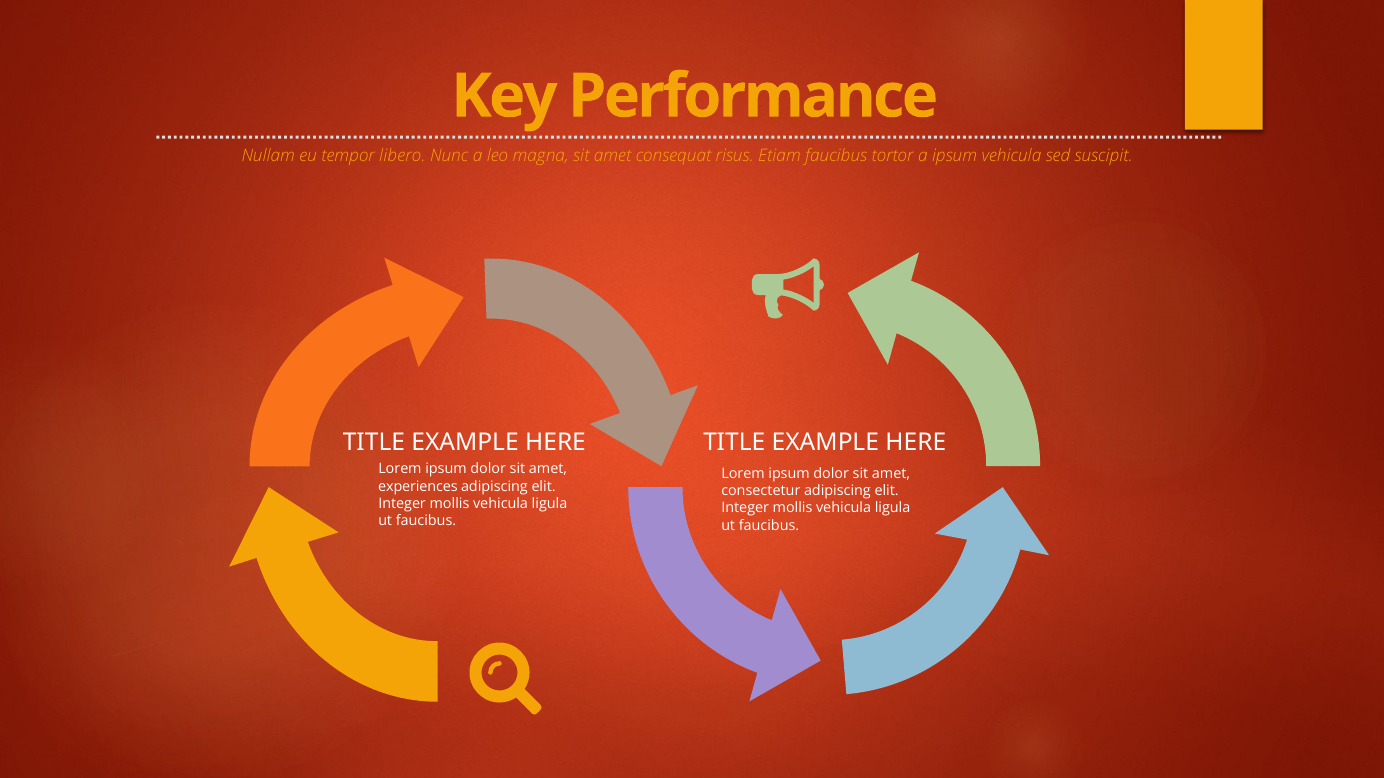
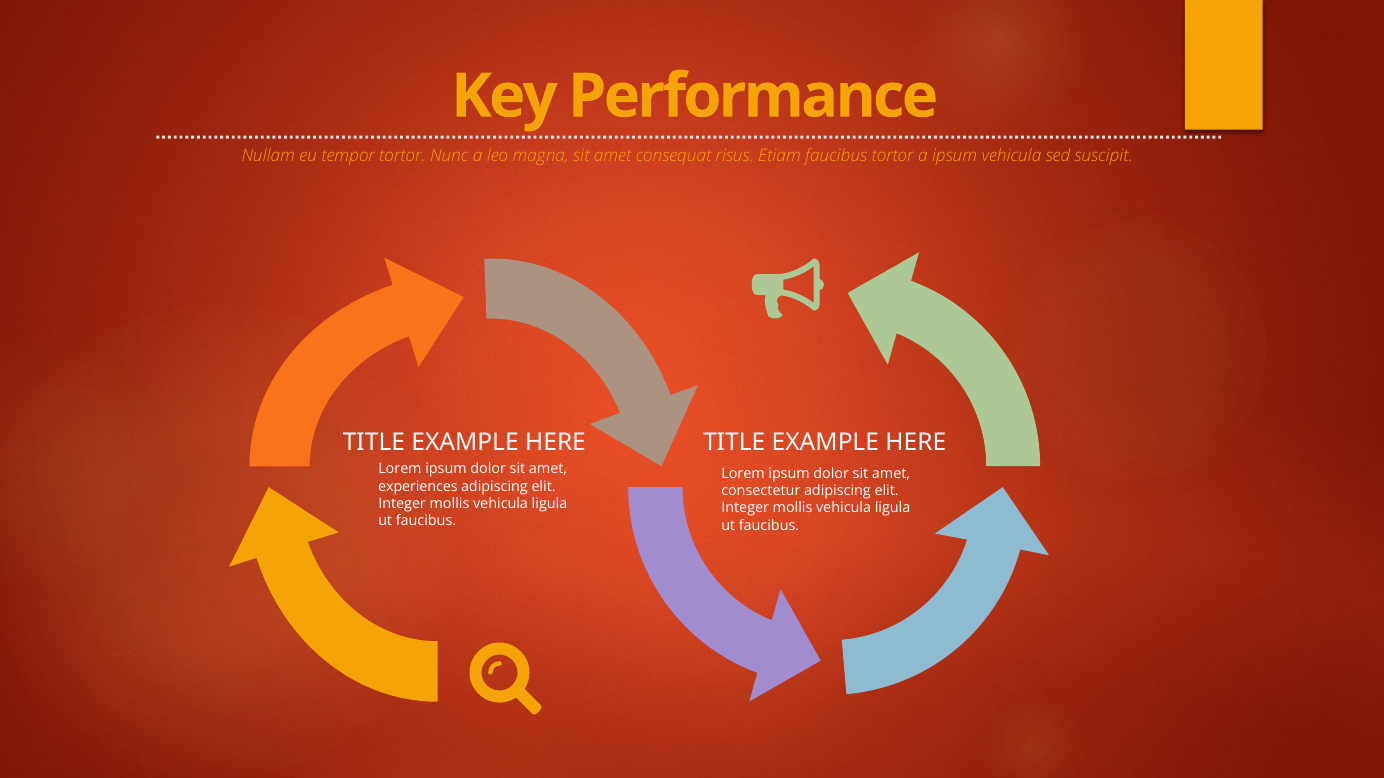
tempor libero: libero -> tortor (402, 156)
